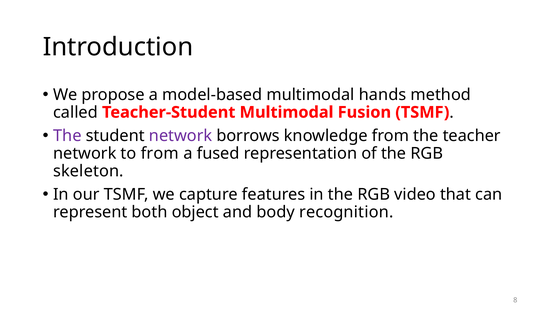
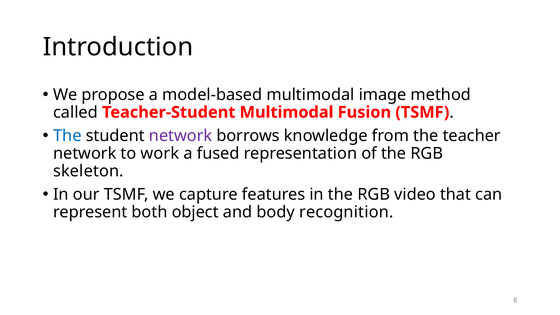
hands: hands -> image (383, 95)
The colour: purple -> blue (67, 136)
to from: from -> work (160, 153)
